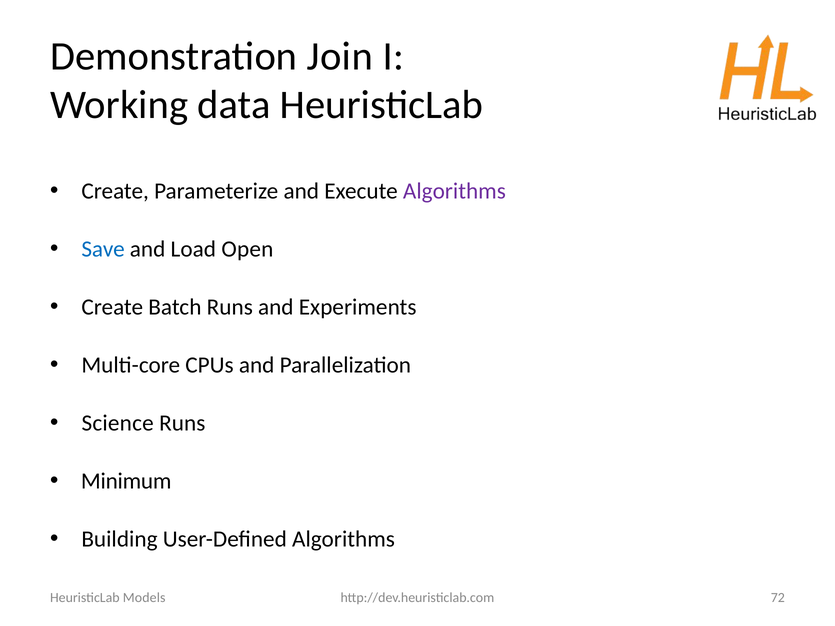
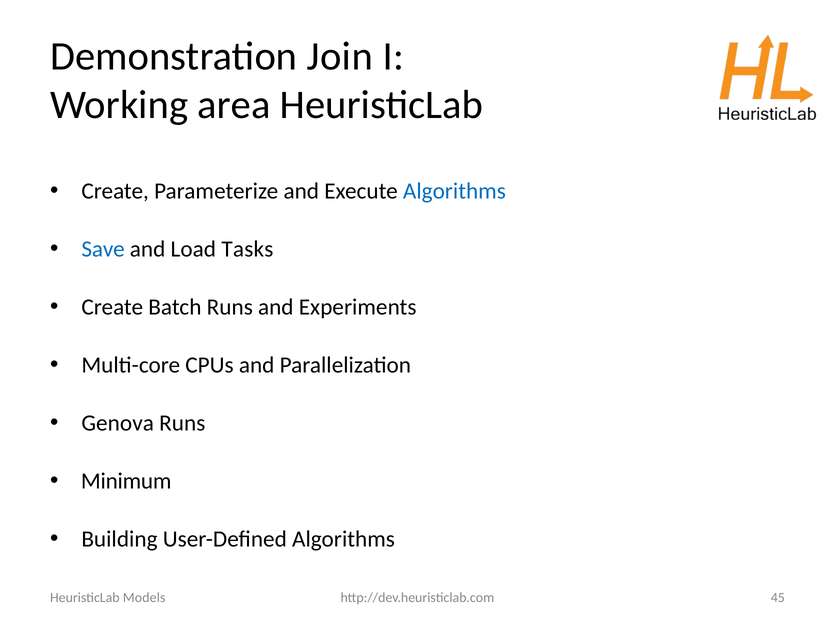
data: data -> area (234, 105)
Algorithms colour: purple -> blue (454, 191)
Open: Open -> Tasks (247, 249)
Science: Science -> Genova (118, 423)
72: 72 -> 45 (778, 598)
